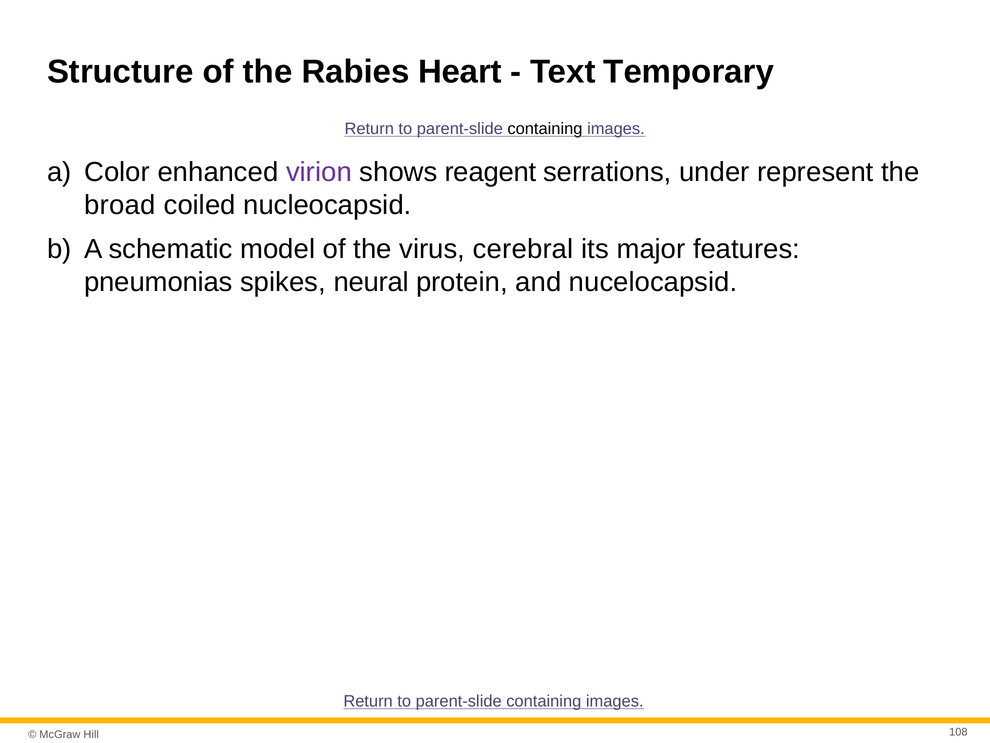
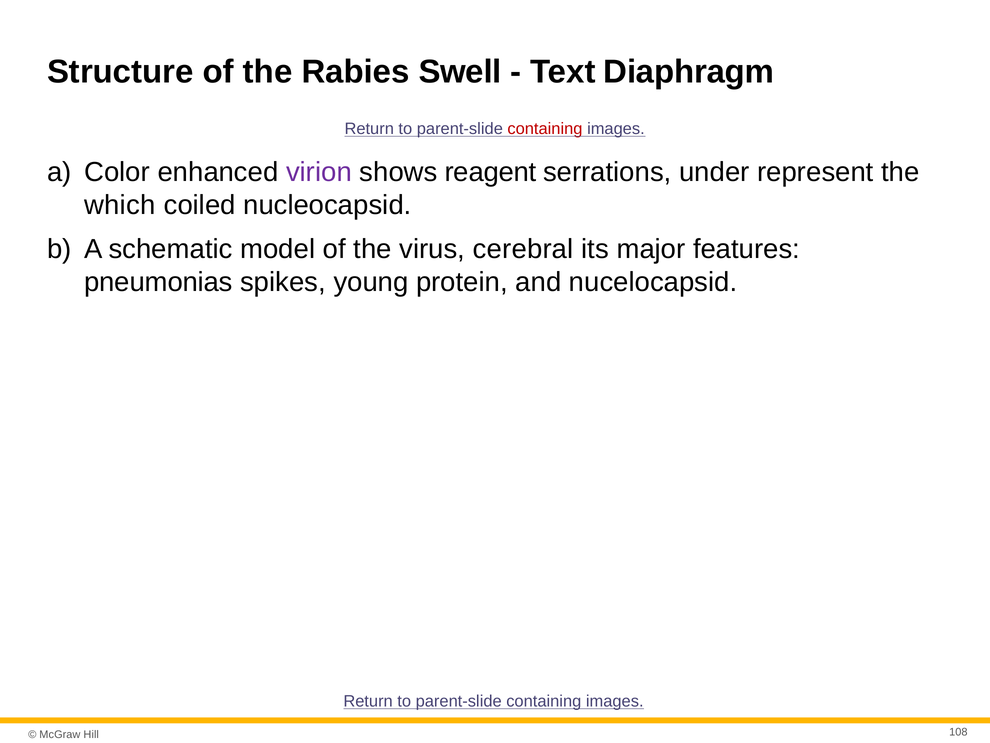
Heart: Heart -> Swell (460, 72)
Temporary: Temporary -> Diaphragm (689, 72)
containing colour: black -> red (545, 129)
broad: broad -> which (120, 205)
neural: neural -> young (371, 282)
